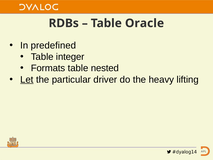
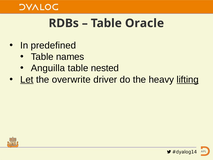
integer: integer -> names (70, 57)
Formats: Formats -> Anguilla (48, 68)
particular: particular -> overwrite (71, 79)
lifting underline: none -> present (188, 79)
